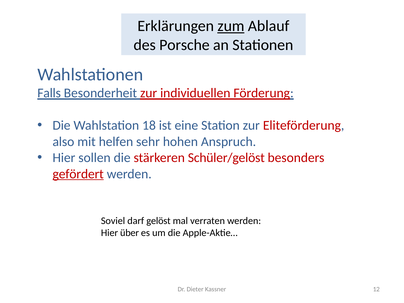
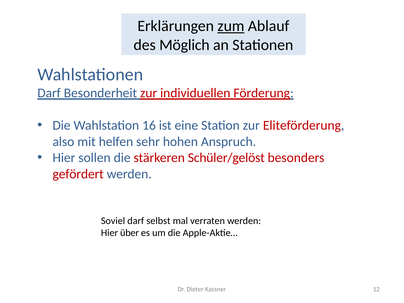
Porsche: Porsche -> Möglich (184, 45)
Falls: Falls -> Darf (49, 93)
18: 18 -> 16 (149, 125)
gefördert underline: present -> none (78, 174)
gelöst: gelöst -> selbst (158, 221)
